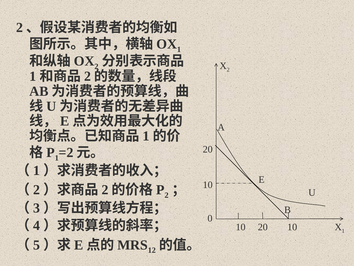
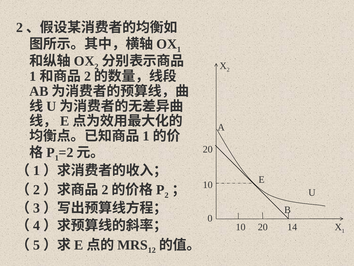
10 20 10: 10 -> 14 (292, 227)
